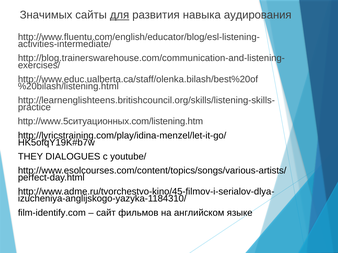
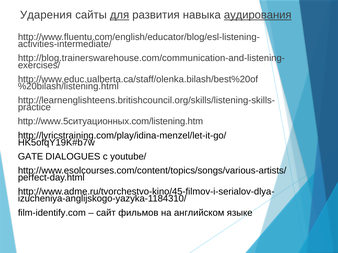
Значимых: Значимых -> Ударения (46, 15)
аудирования underline: none -> present (258, 15)
THEY: THEY -> GATE (31, 157)
